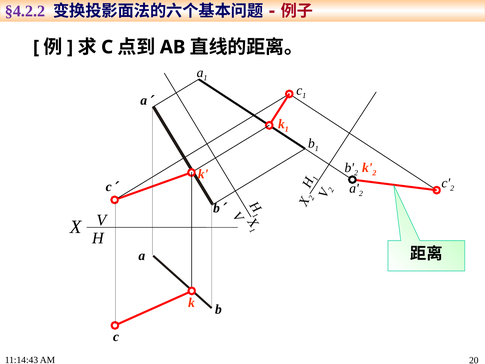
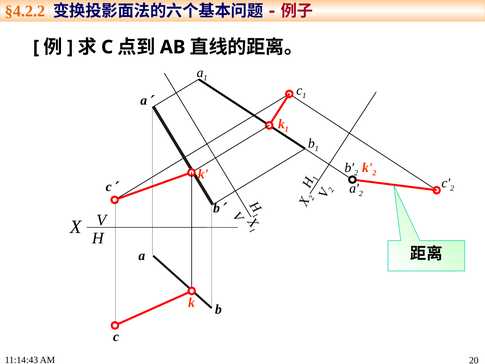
§4.2.2 colour: purple -> orange (25, 11)
